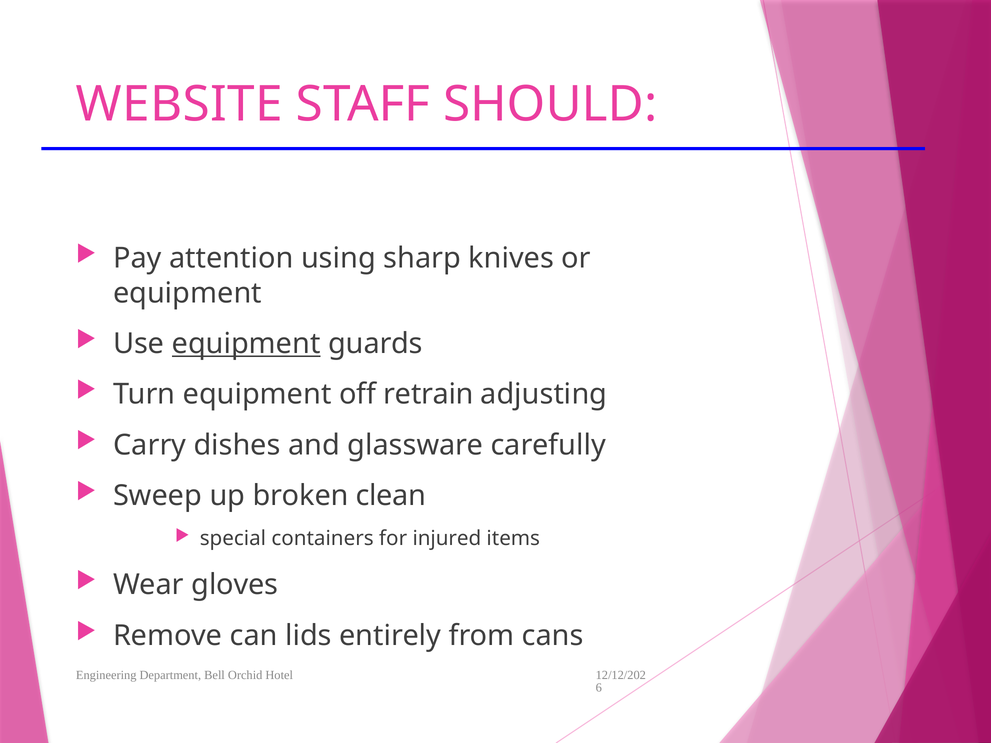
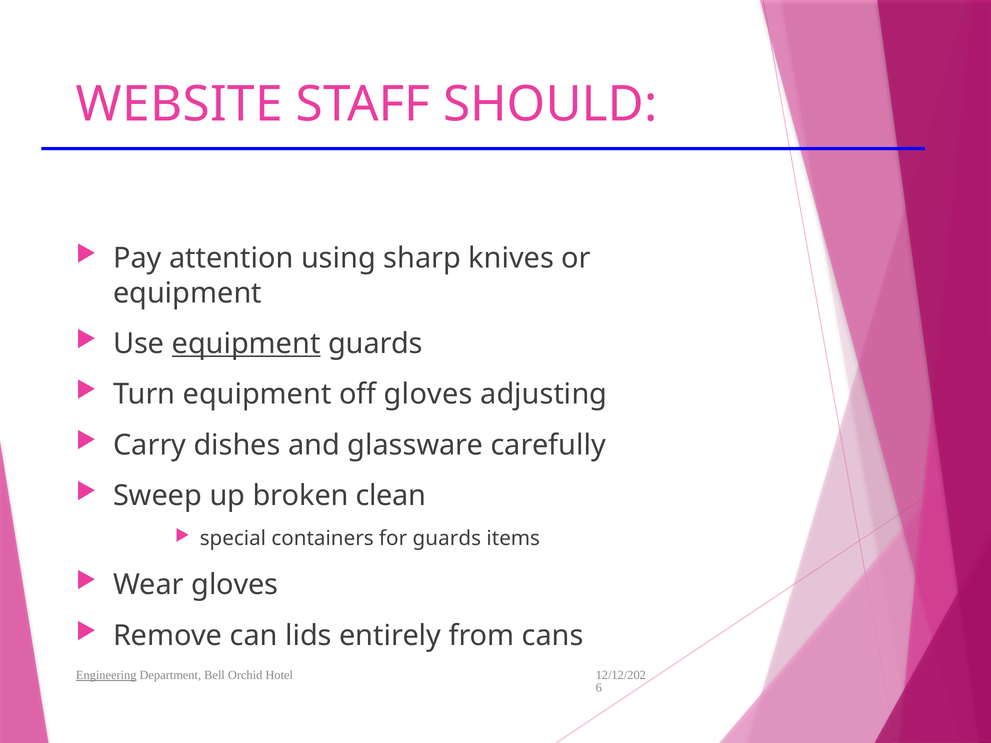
off retrain: retrain -> gloves (428, 395)
for injured: injured -> guards (447, 539)
Engineering underline: none -> present (106, 675)
